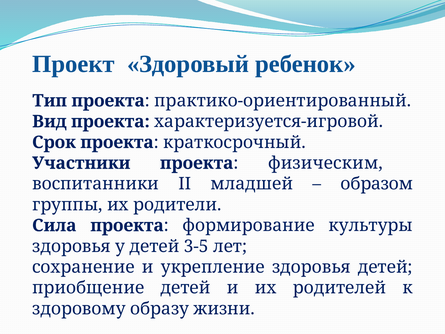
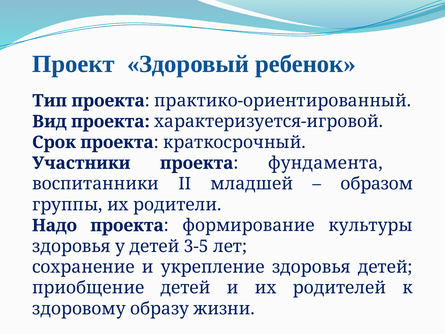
физическим: физическим -> фундамента (325, 163)
Сила: Сила -> Надо (54, 225)
